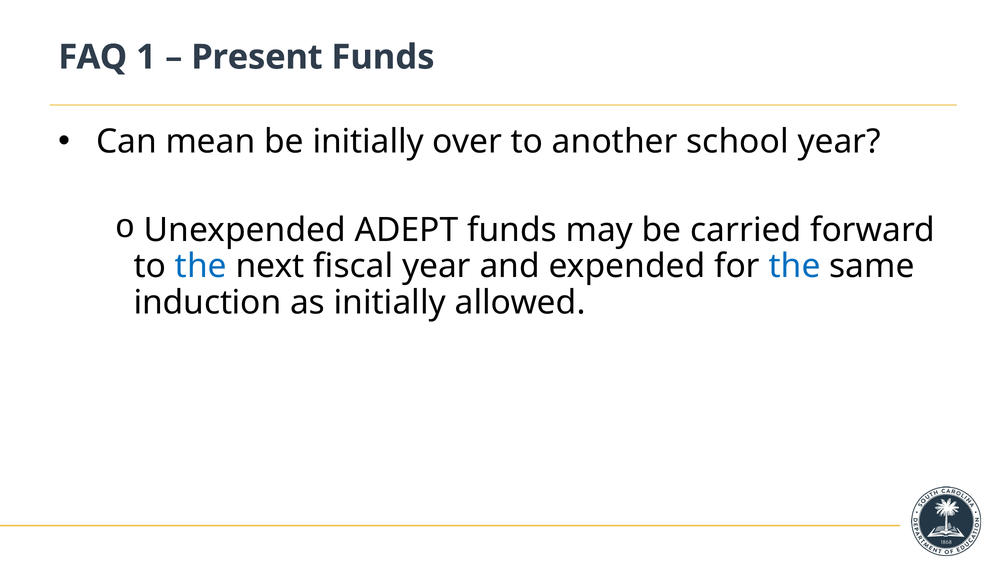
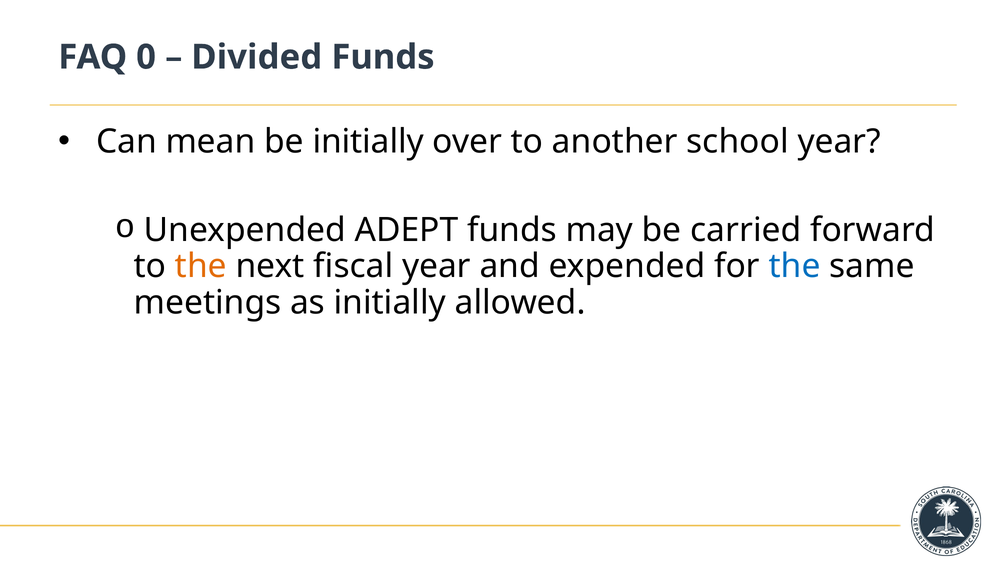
1: 1 -> 0 (146, 57)
Present: Present -> Divided (257, 57)
the colour: blue -> orange (201, 266)
induction: induction -> meetings (208, 303)
